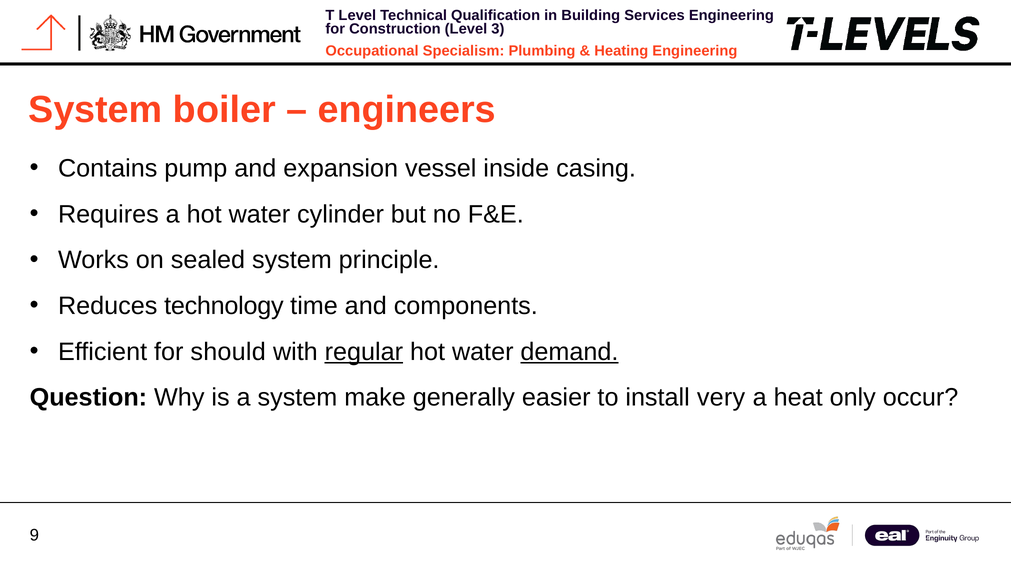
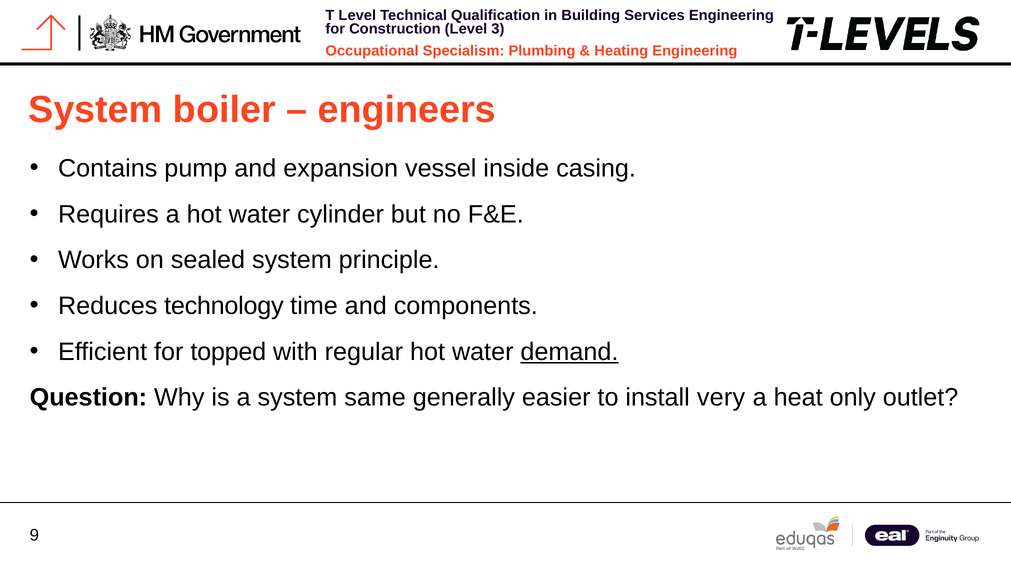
should: should -> topped (228, 352)
regular underline: present -> none (364, 352)
make: make -> same (375, 398)
occur: occur -> outlet (921, 398)
